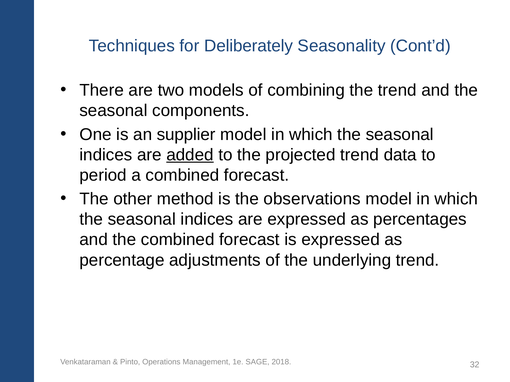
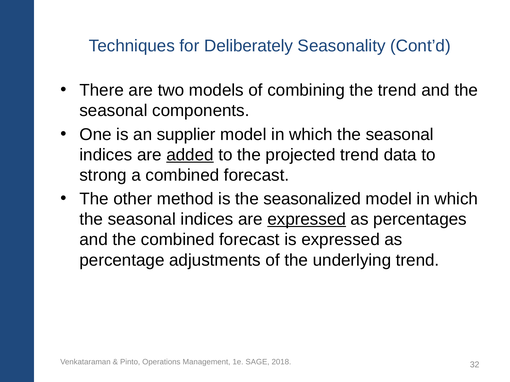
period: period -> strong (103, 175)
observations: observations -> seasonalized (312, 199)
expressed underline: none -> present (307, 220)
